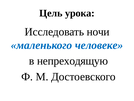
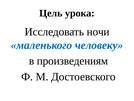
человеке: человеке -> человеку (99, 45)
непреходящую: непреходящую -> произведениям (72, 61)
